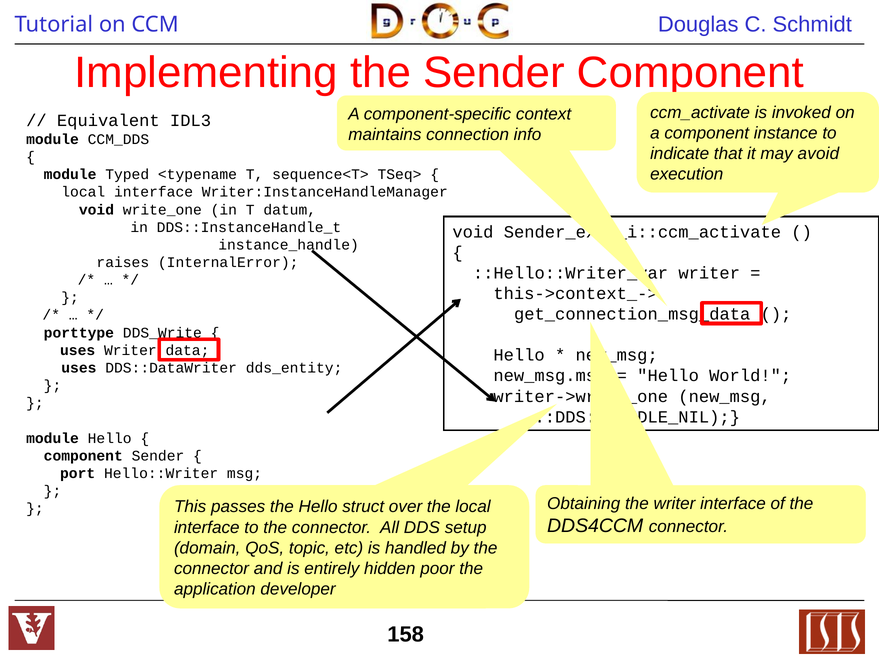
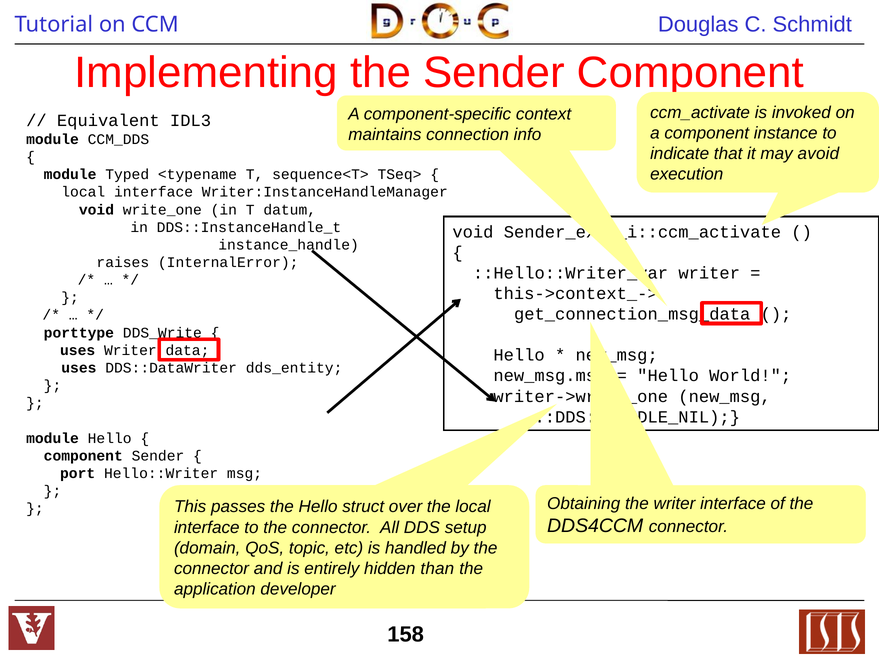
poor: poor -> than (437, 569)
